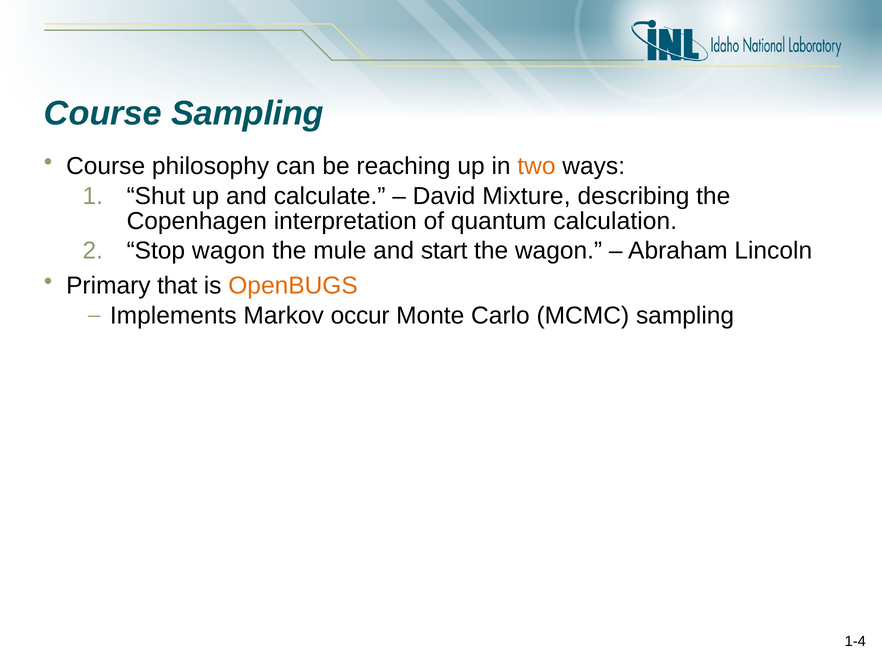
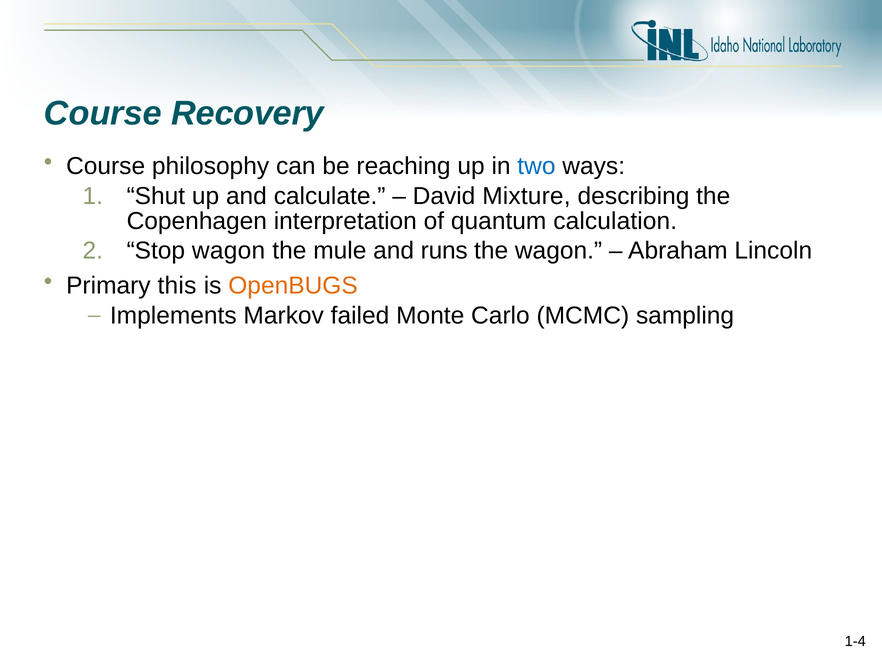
Course Sampling: Sampling -> Recovery (248, 114)
two colour: orange -> blue (536, 166)
start: start -> runs (444, 251)
that: that -> this (177, 286)
occur: occur -> failed (360, 316)
